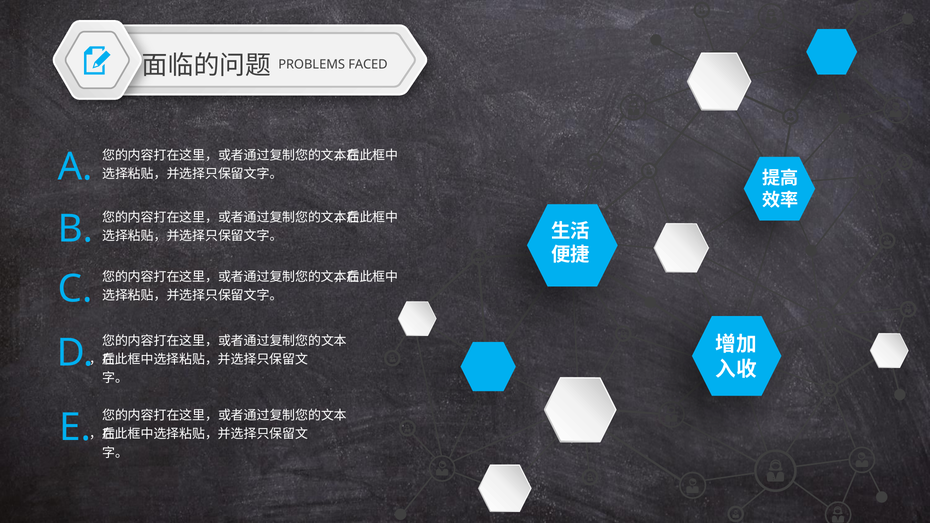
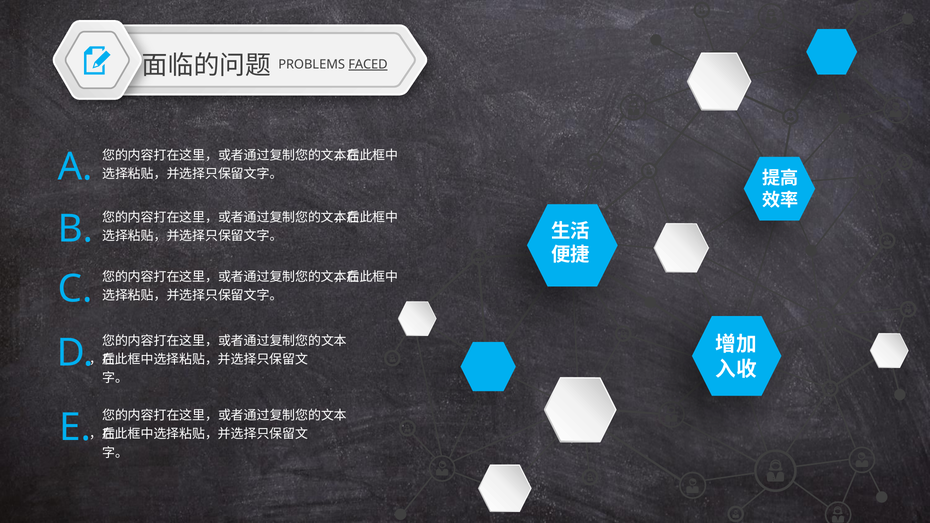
FACED underline: none -> present (368, 64)
